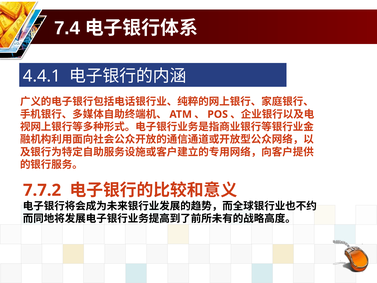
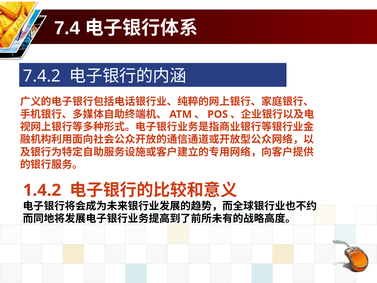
4.4.1: 4.4.1 -> 7.4.2 (42, 76)
7.7.2: 7.7.2 -> 1.4.2 (42, 190)
